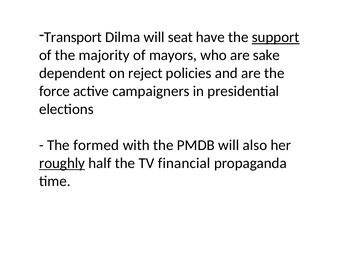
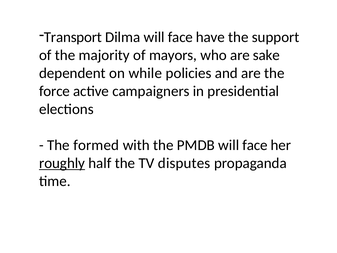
Dilma will seat: seat -> face (180, 37)
support underline: present -> none (276, 37)
reject: reject -> while (145, 73)
PMDB will also: also -> face (255, 145)
financial: financial -> disputes (184, 163)
